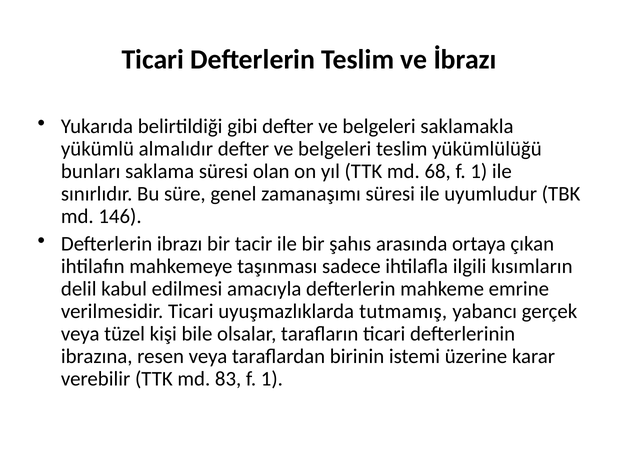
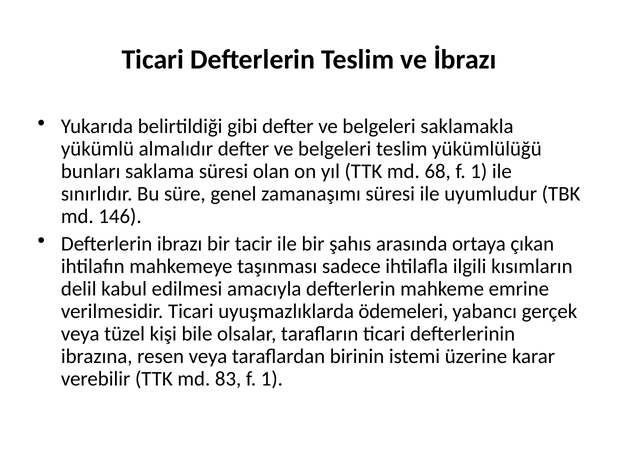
tutmamış: tutmamış -> ödemeleri (403, 311)
